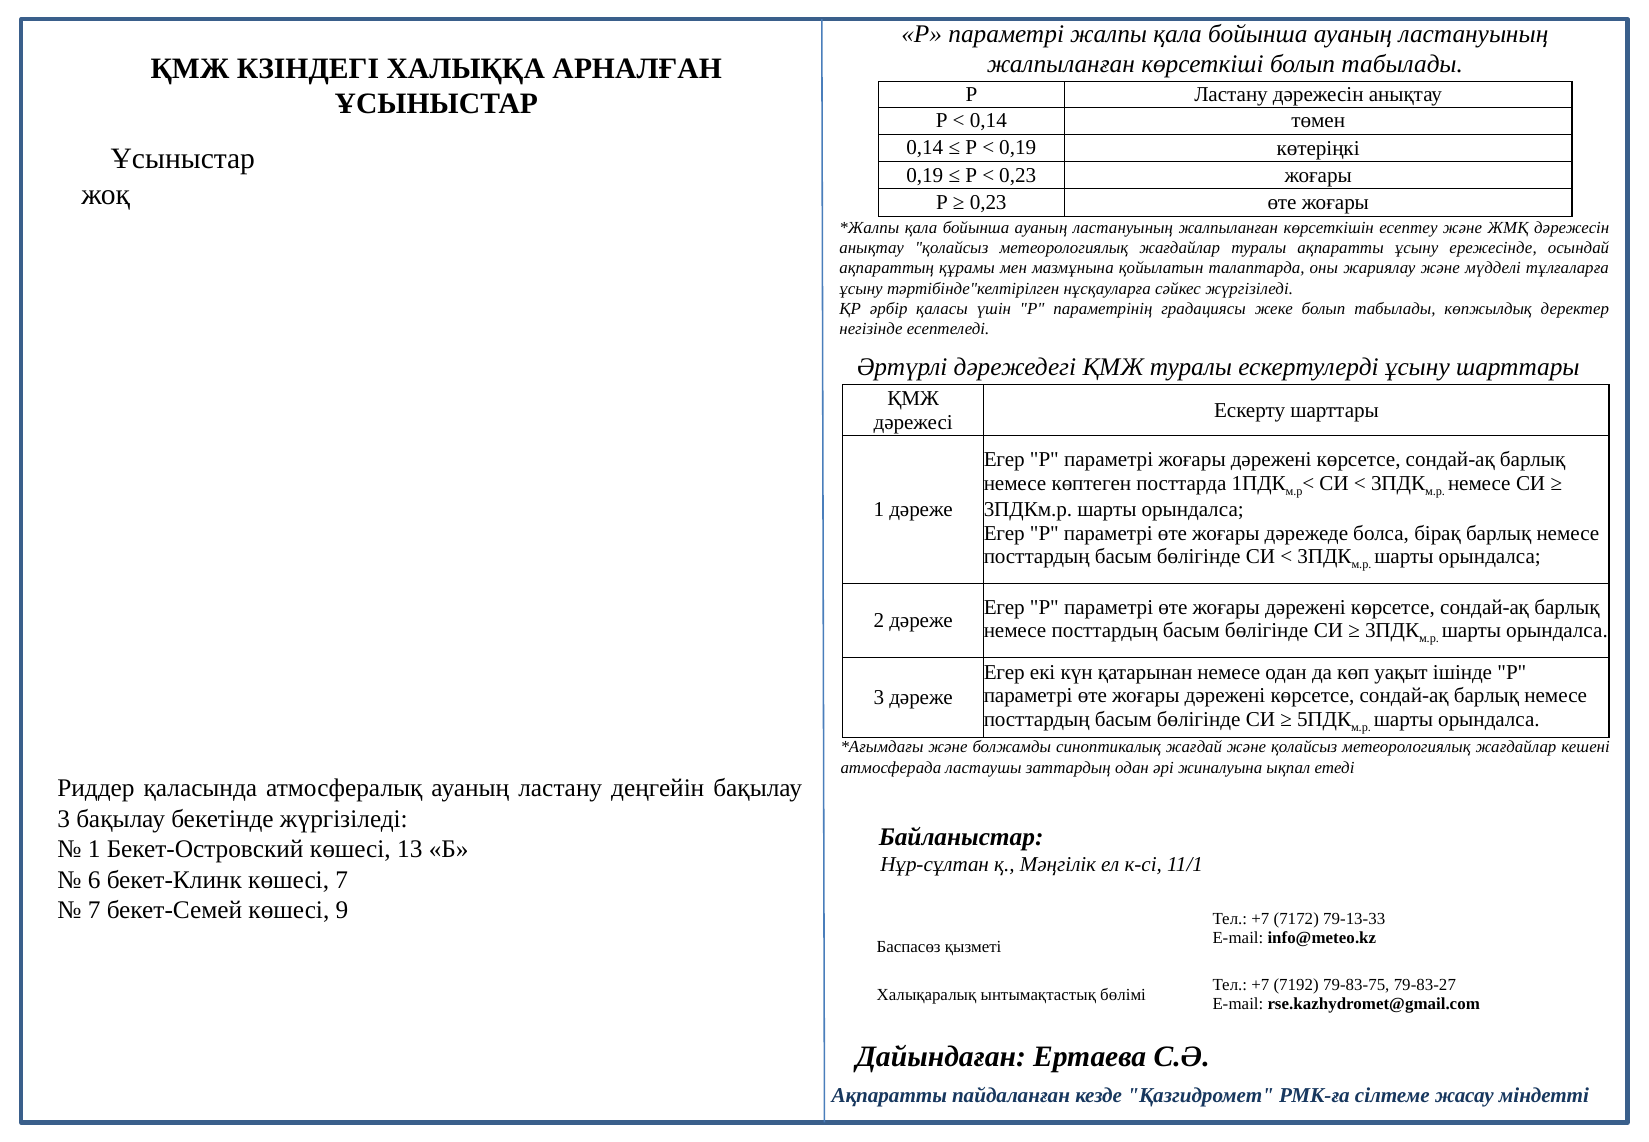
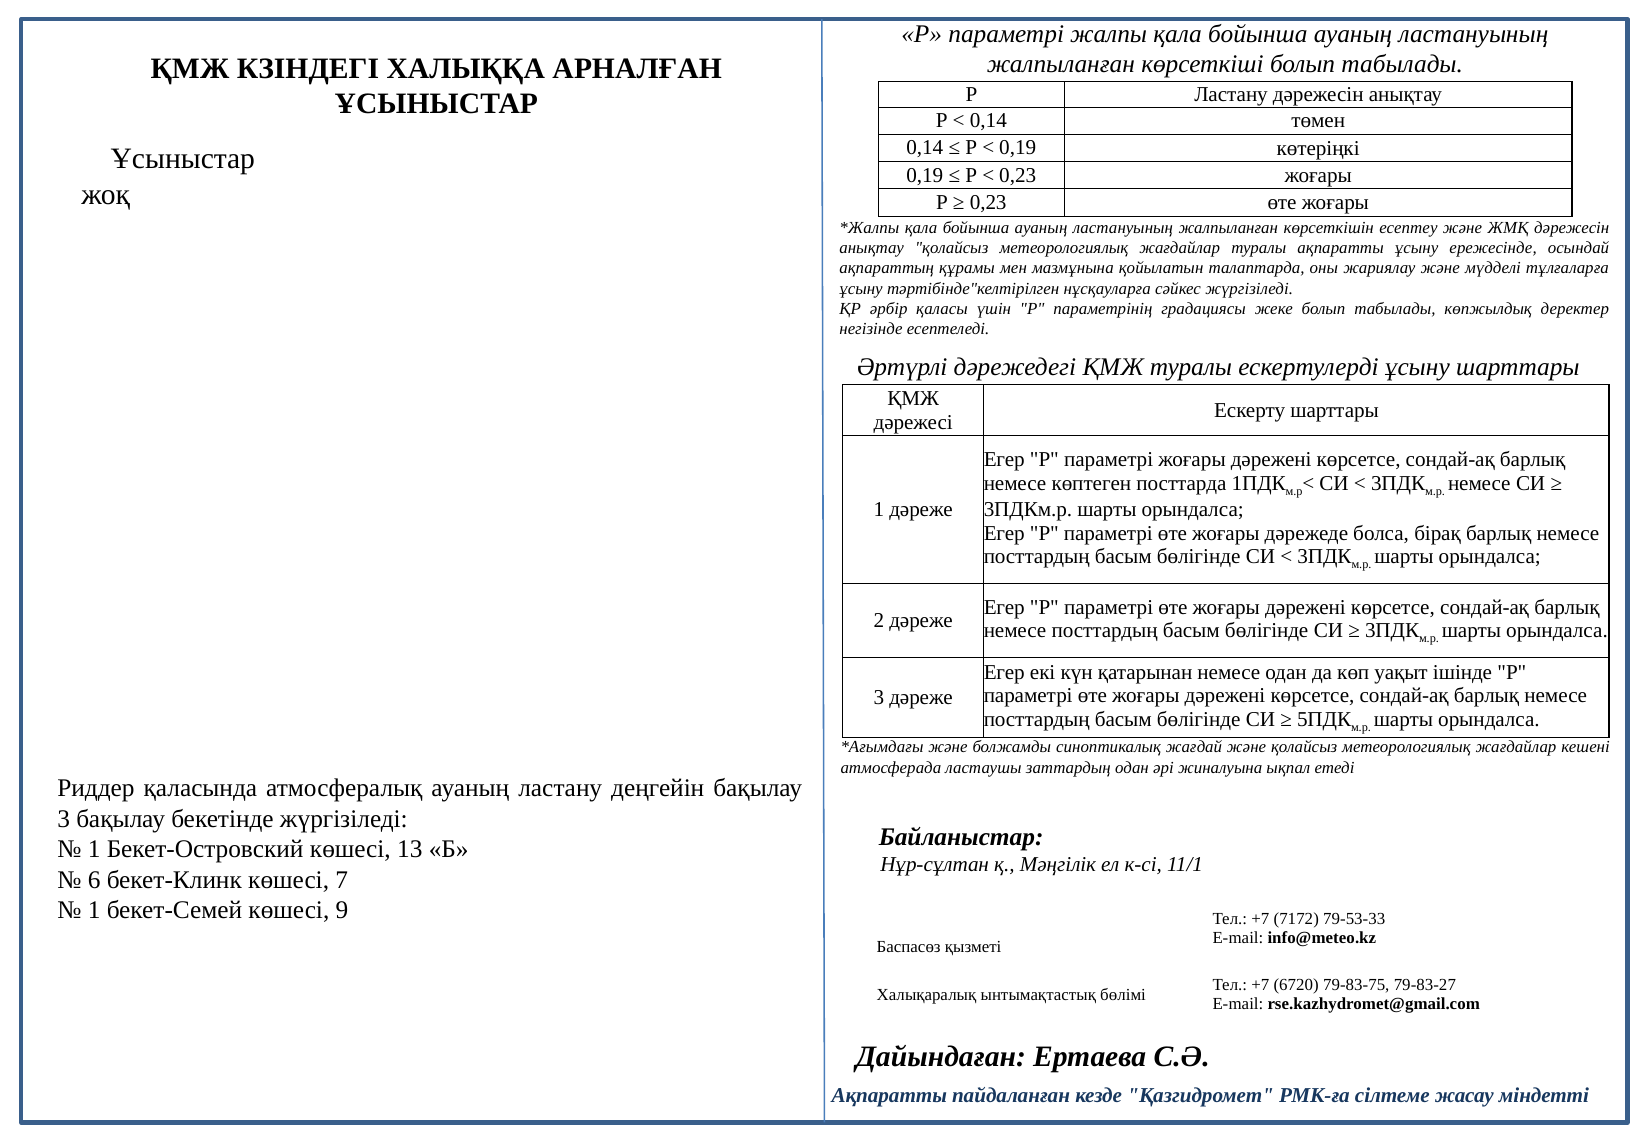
7: 7 -> 1 (94, 910)
79-13-33: 79-13-33 -> 79-53-33 (1354, 919)
7192: 7192 -> 6720 (1296, 985)
